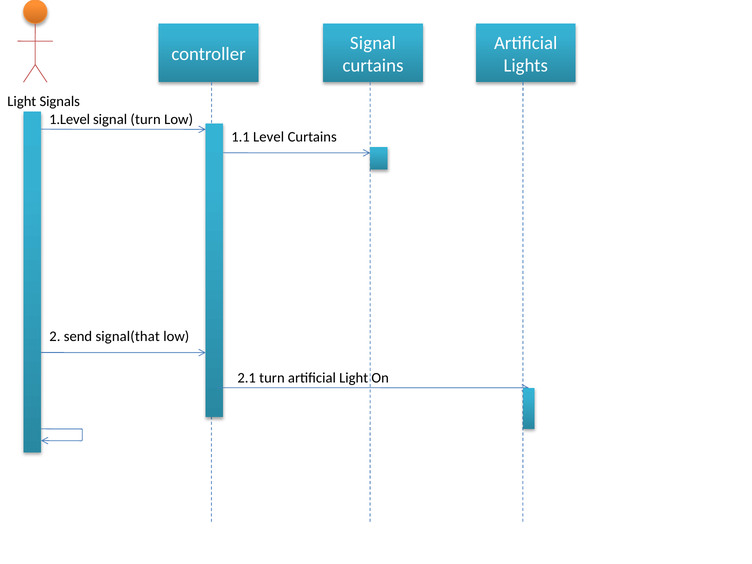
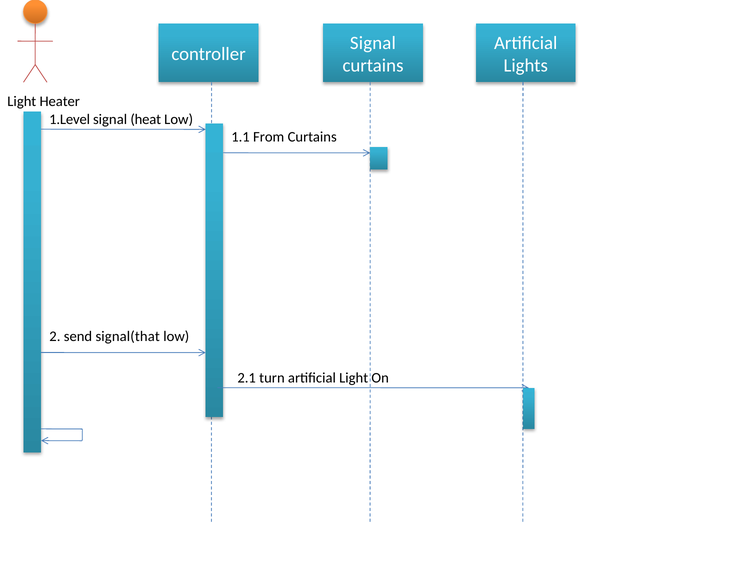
Signals: Signals -> Heater (60, 102)
signal turn: turn -> heat (146, 119)
Level: Level -> From (269, 137)
